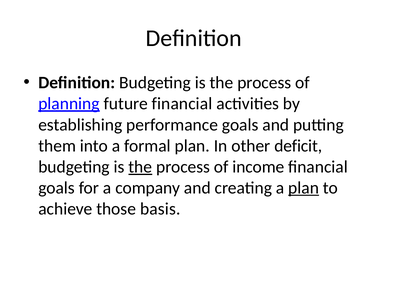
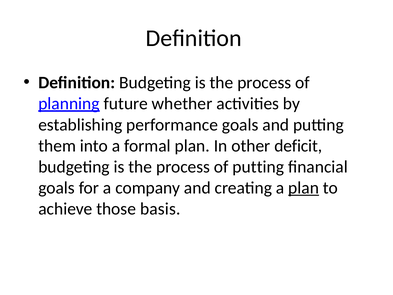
future financial: financial -> whether (182, 103)
the underline: present -> none (140, 167)
of income: income -> putting (258, 167)
